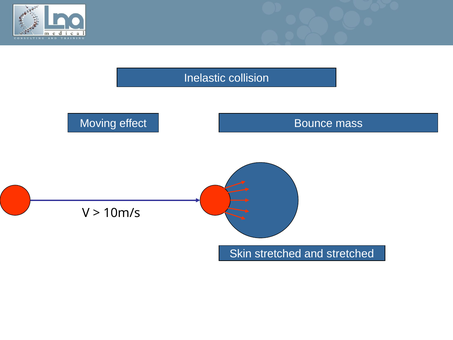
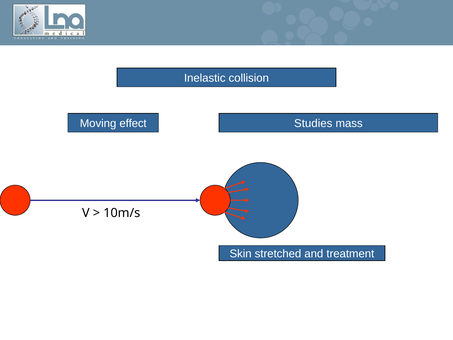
Bounce: Bounce -> Studies (313, 123)
and stretched: stretched -> treatment (350, 254)
